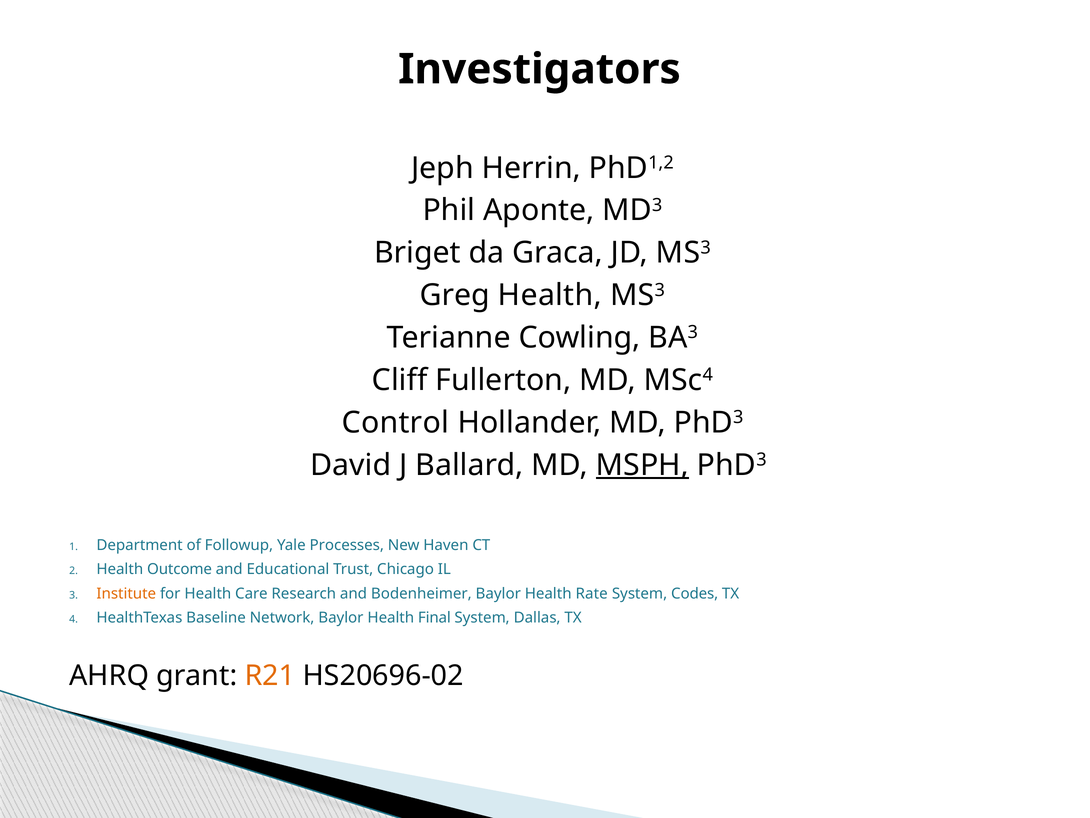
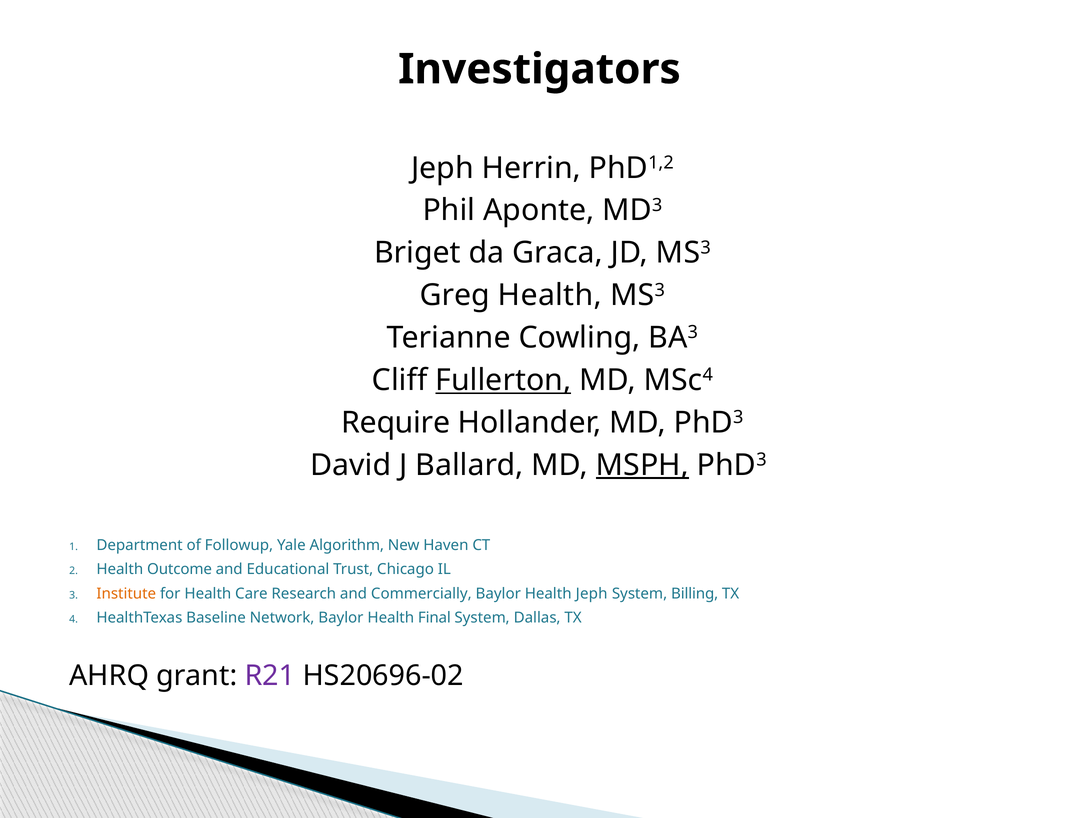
Fullerton underline: none -> present (503, 380)
Control: Control -> Require (396, 422)
Processes: Processes -> Algorithm (347, 545)
Bodenheimer: Bodenheimer -> Commercially (421, 593)
Health Rate: Rate -> Jeph (592, 593)
Codes: Codes -> Billing (695, 593)
R21 colour: orange -> purple (270, 675)
